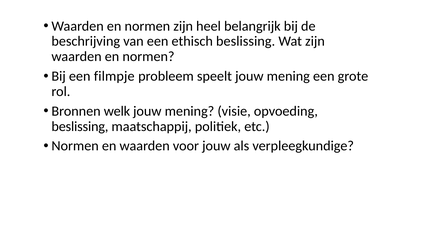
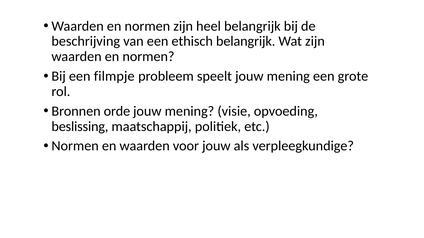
ethisch beslissing: beslissing -> belangrijk (246, 41)
welk: welk -> orde (117, 111)
